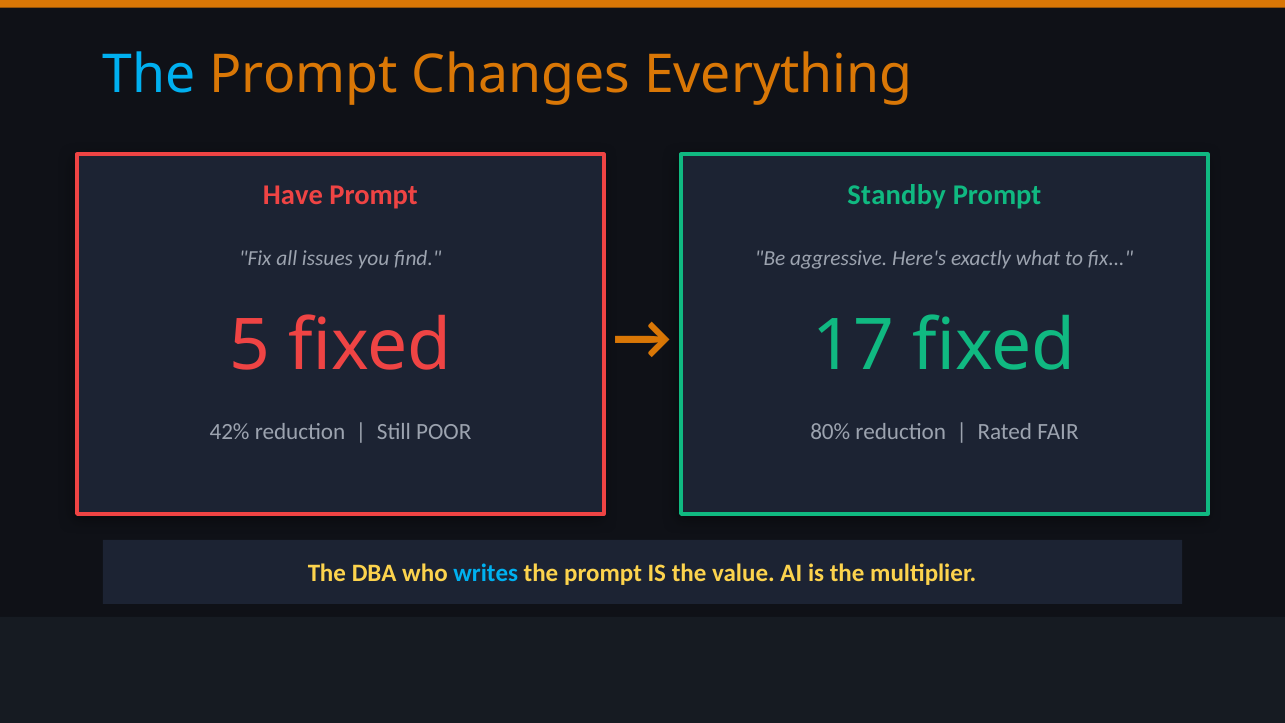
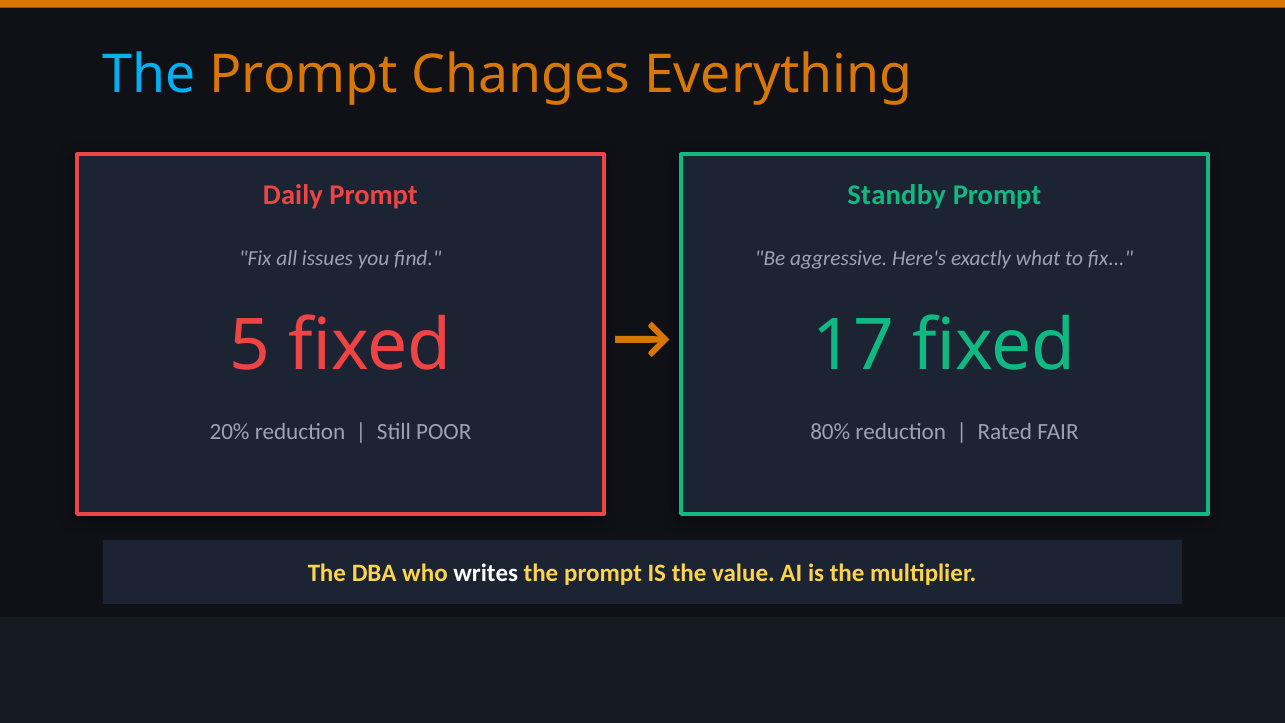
Have: Have -> Daily (293, 195)
42%: 42% -> 20% (230, 432)
writes colour: light blue -> white (486, 573)
